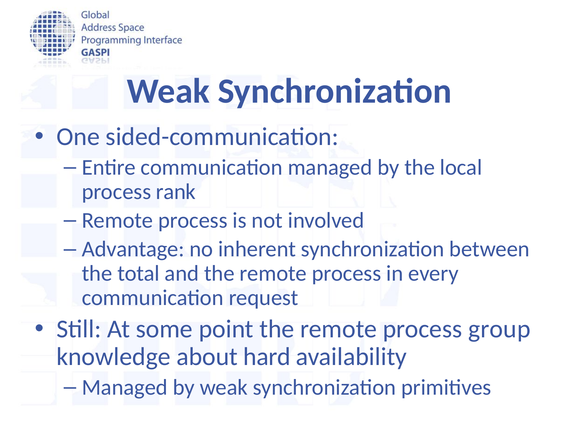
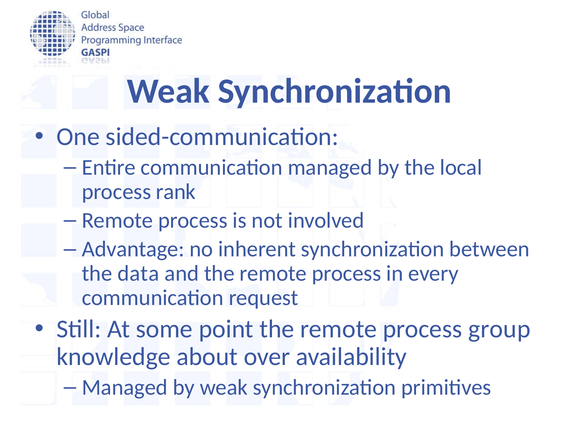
total: total -> data (138, 274)
hard: hard -> over (267, 357)
